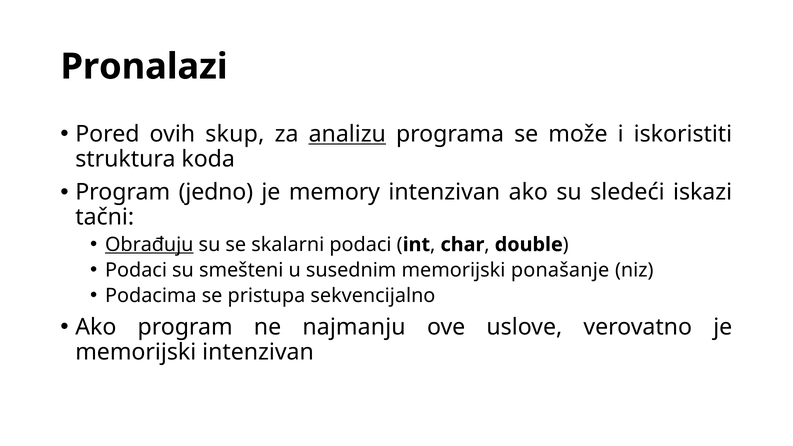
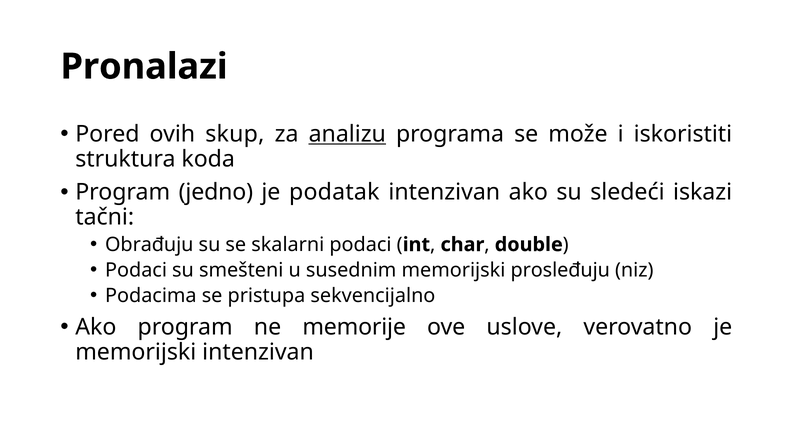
memory: memory -> podatak (334, 192)
Obrađuju underline: present -> none (149, 245)
ponašanje: ponašanje -> prosleđuju (560, 270)
najmanju: najmanju -> memorije (354, 327)
